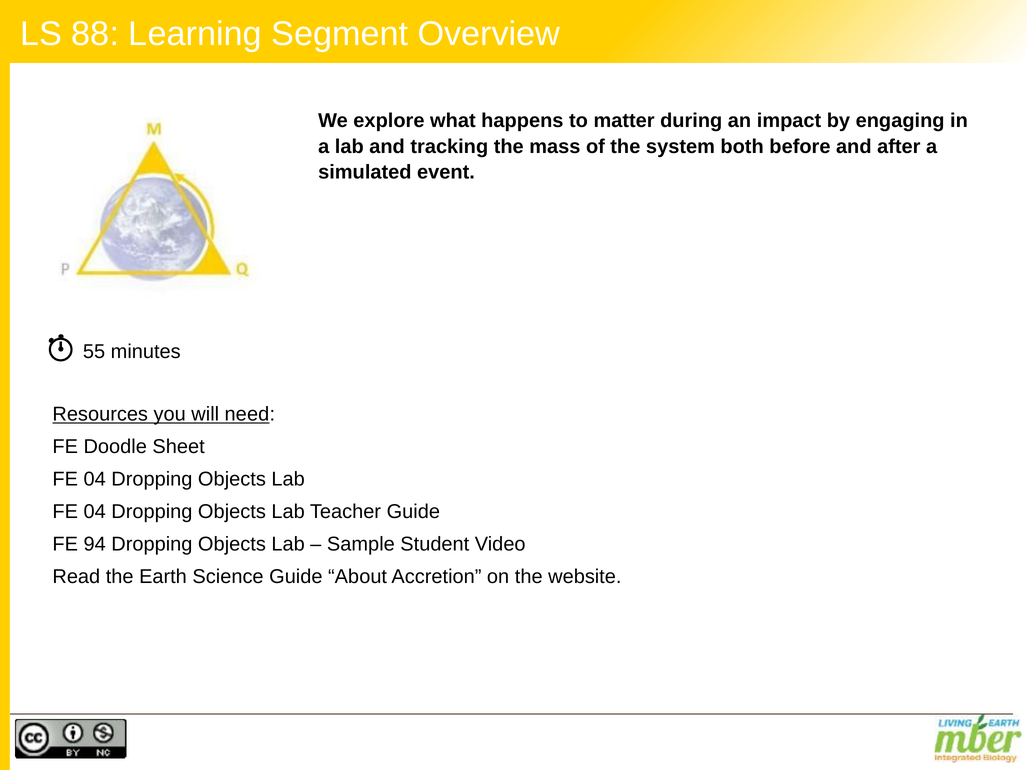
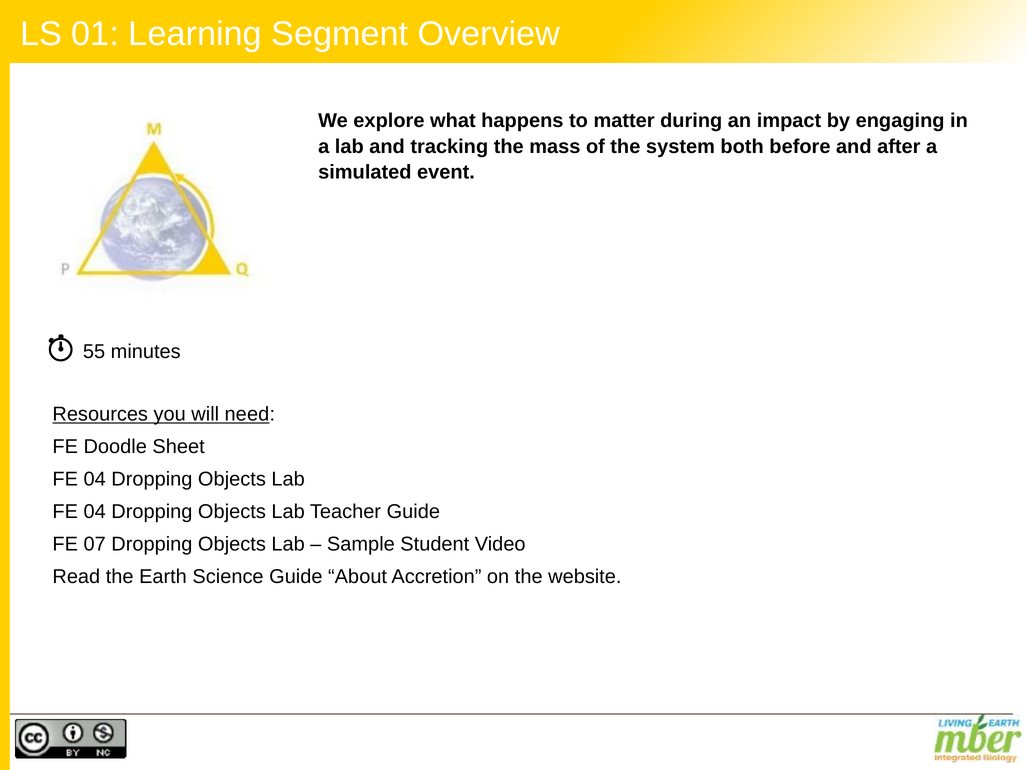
88: 88 -> 01 (95, 34)
94: 94 -> 07 (95, 544)
